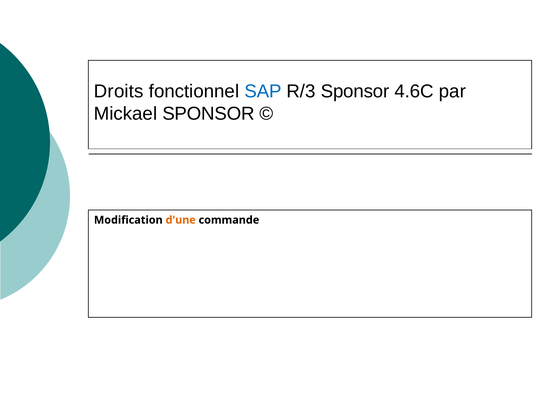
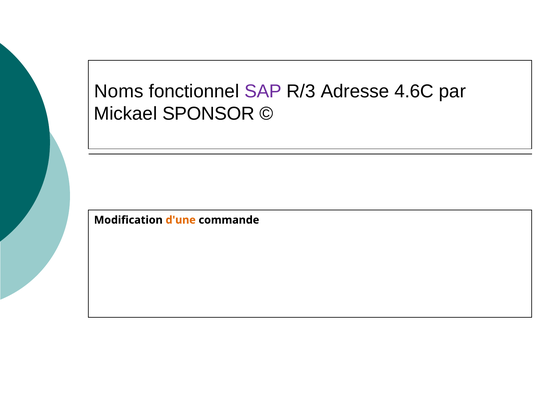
Droits: Droits -> Noms (119, 91)
SAP colour: blue -> purple (263, 91)
R/3 Sponsor: Sponsor -> Adresse (355, 91)
